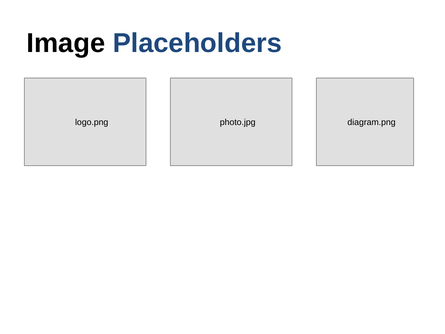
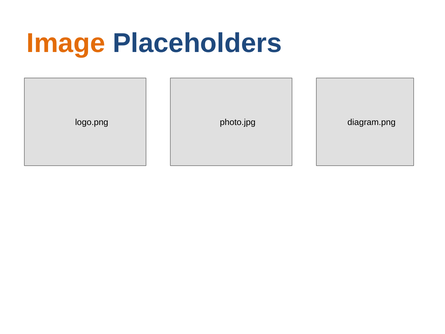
Image colour: black -> orange (66, 43)
